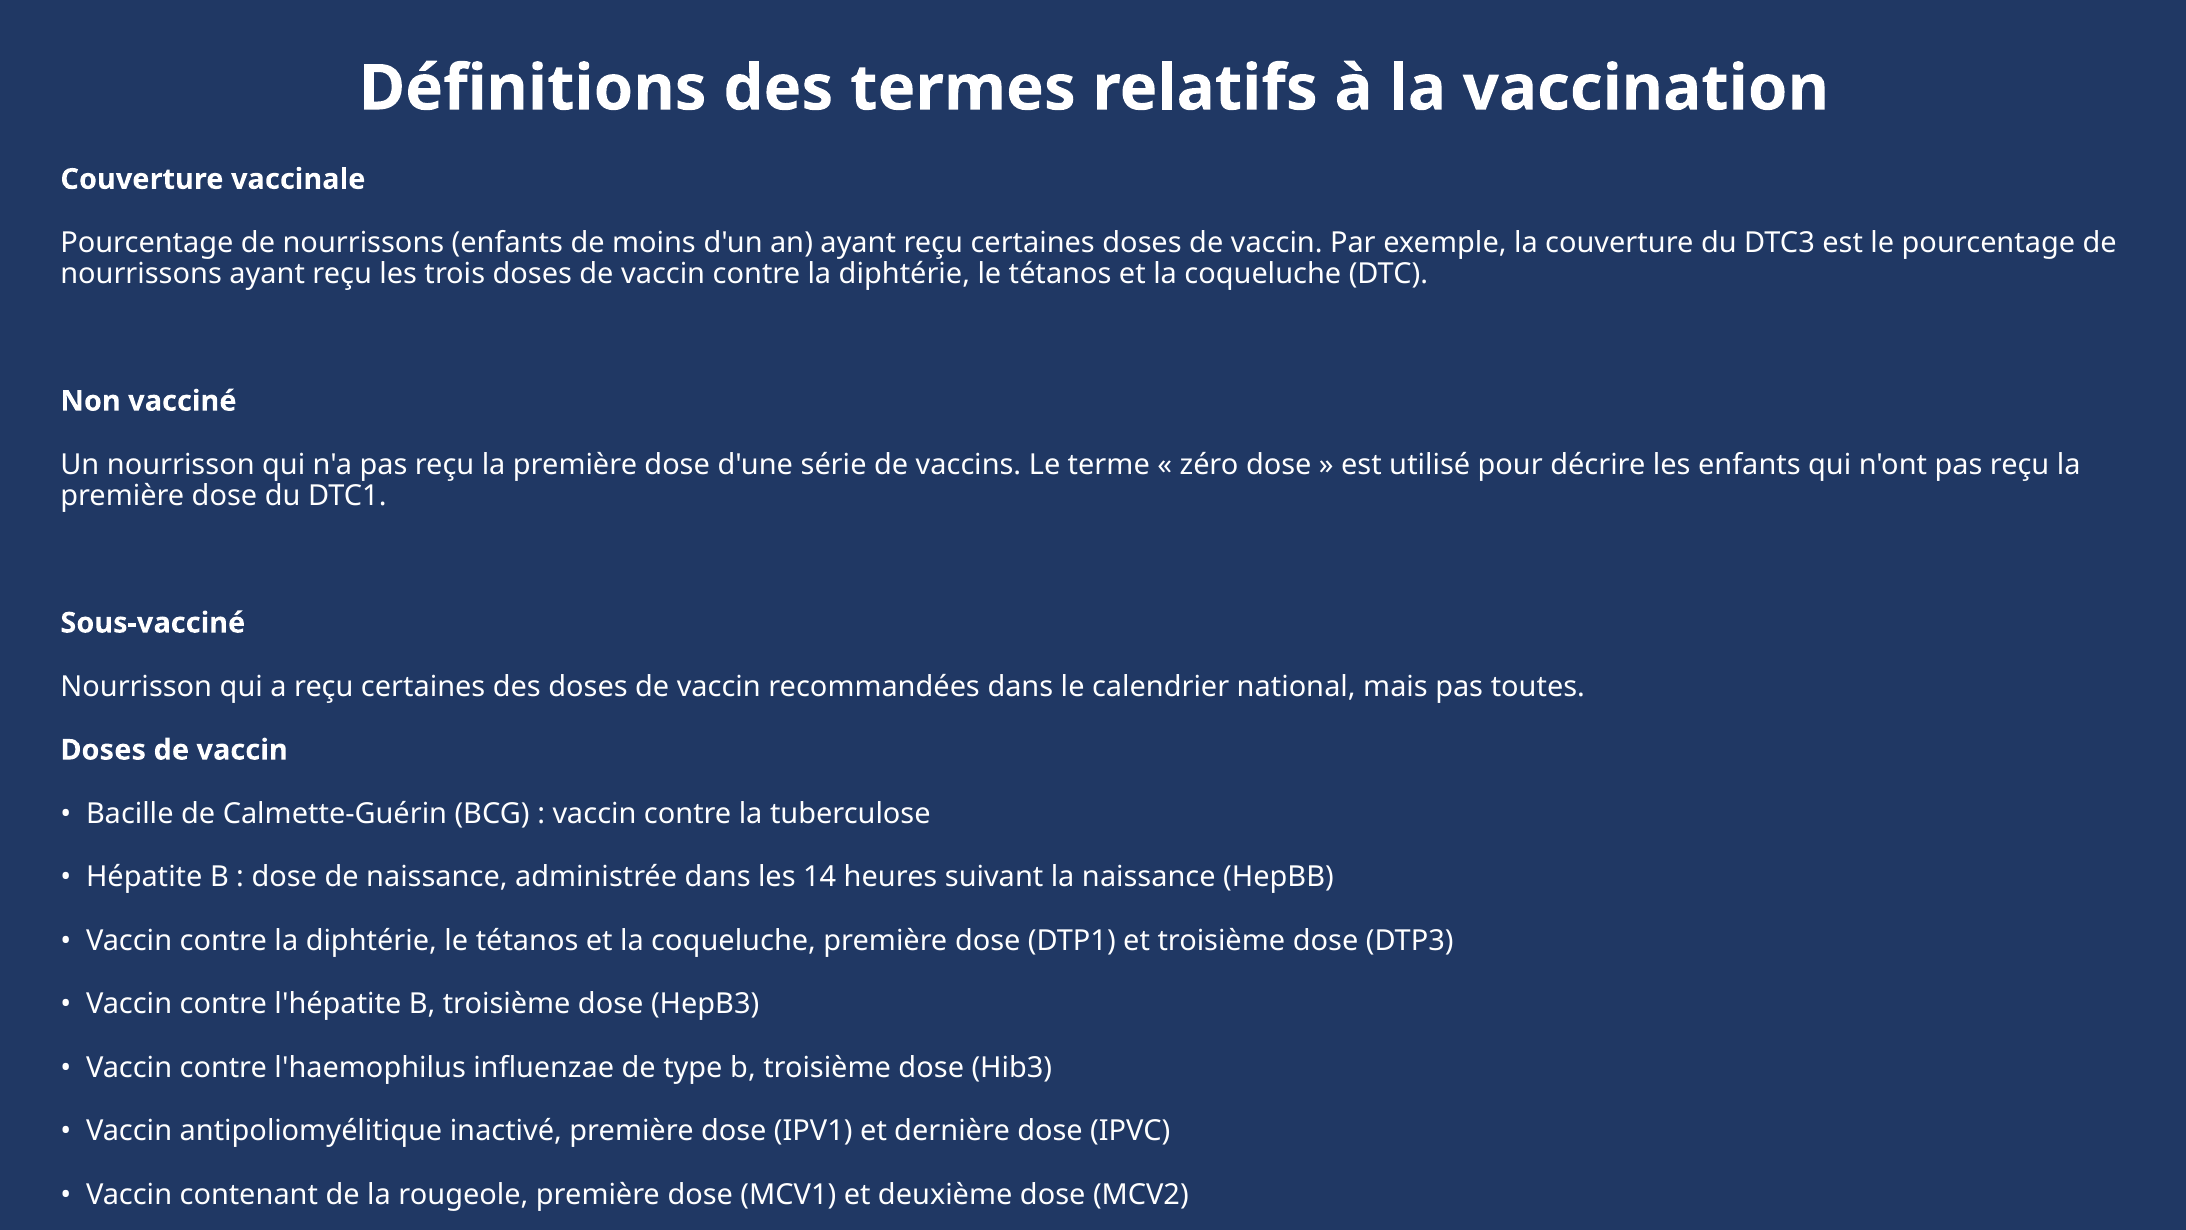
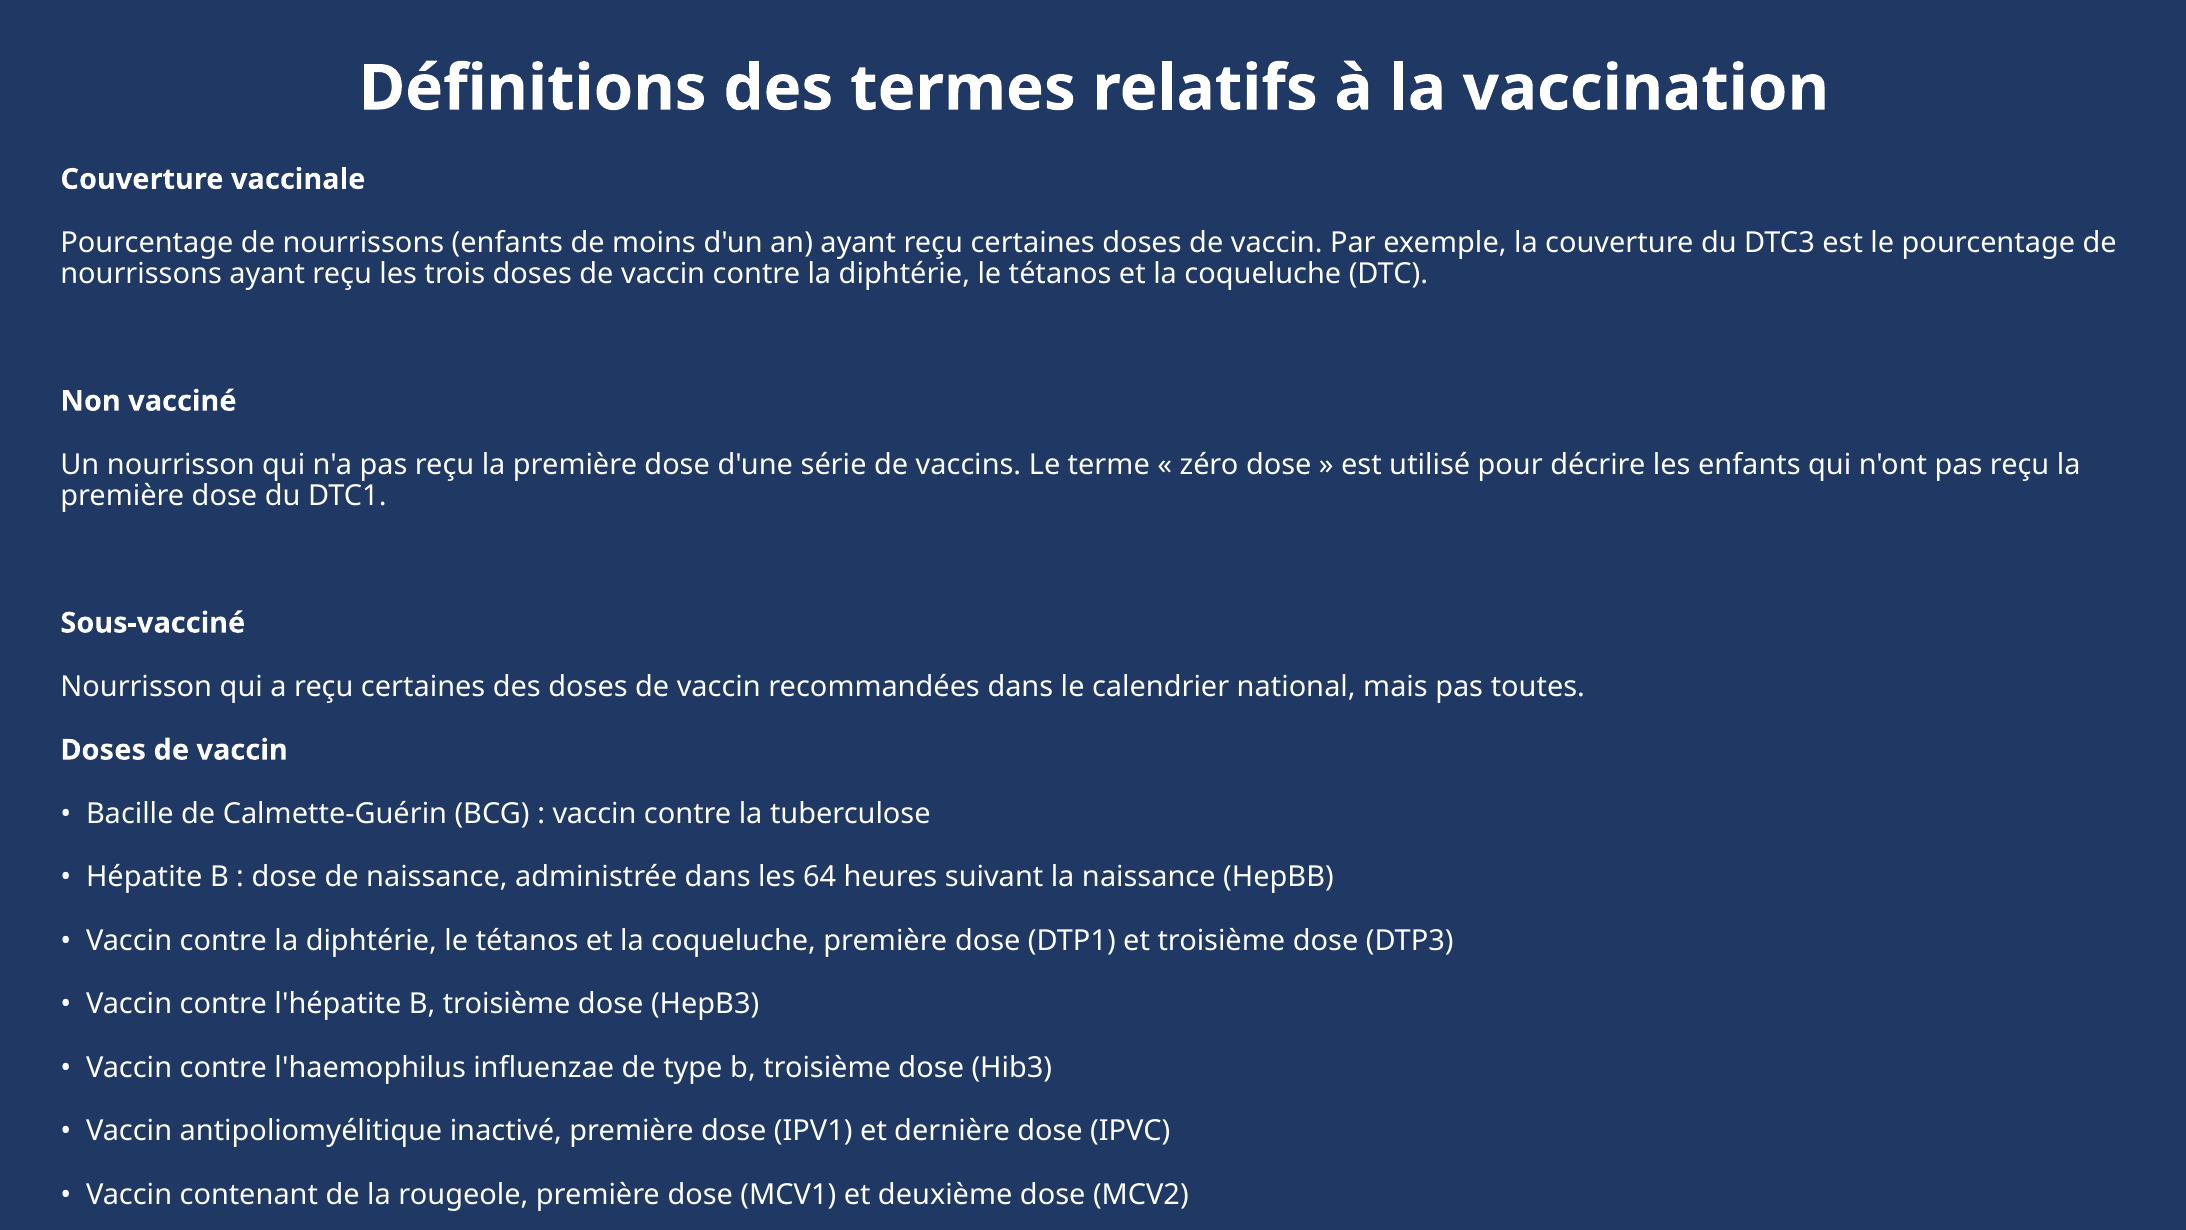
14: 14 -> 64 (820, 877)
